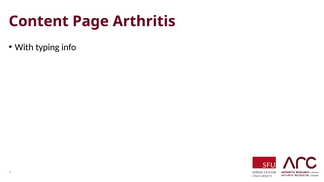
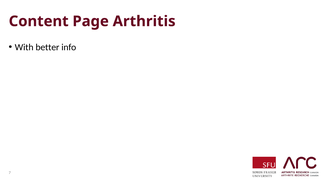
typing: typing -> better (47, 47)
